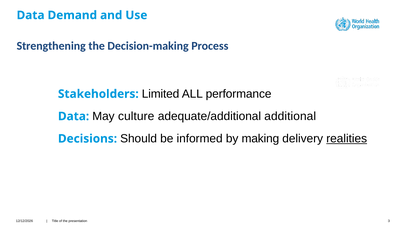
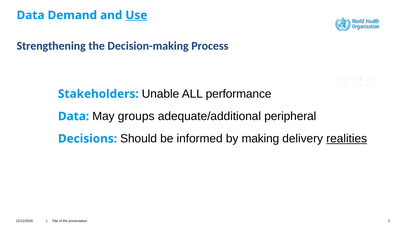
Use underline: none -> present (136, 15)
Limited: Limited -> Unable (160, 94)
culture: culture -> groups (136, 116)
additional: additional -> peripheral (290, 116)
